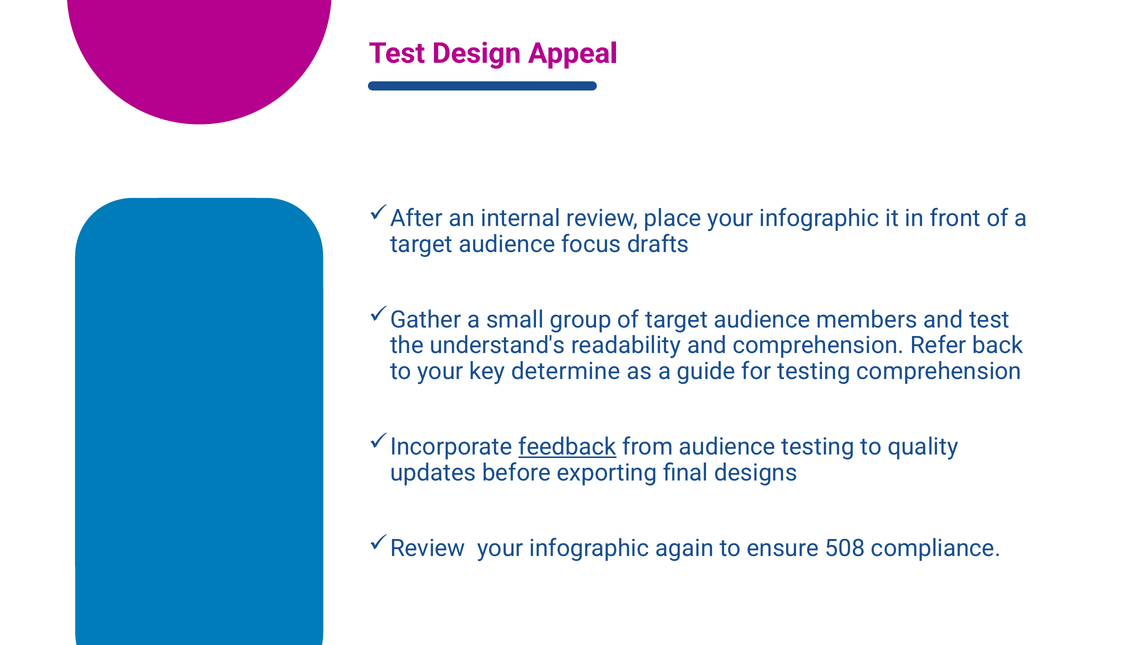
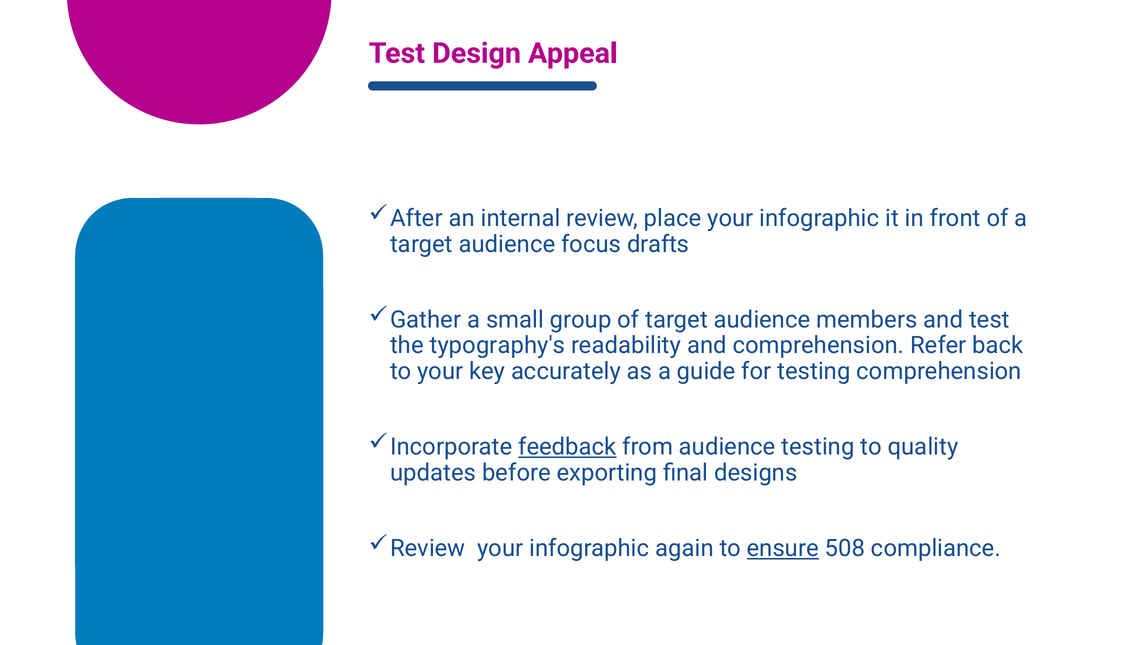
understand's: understand's -> typography's (497, 345)
determine: determine -> accurately (566, 371)
ensure underline: none -> present (783, 548)
